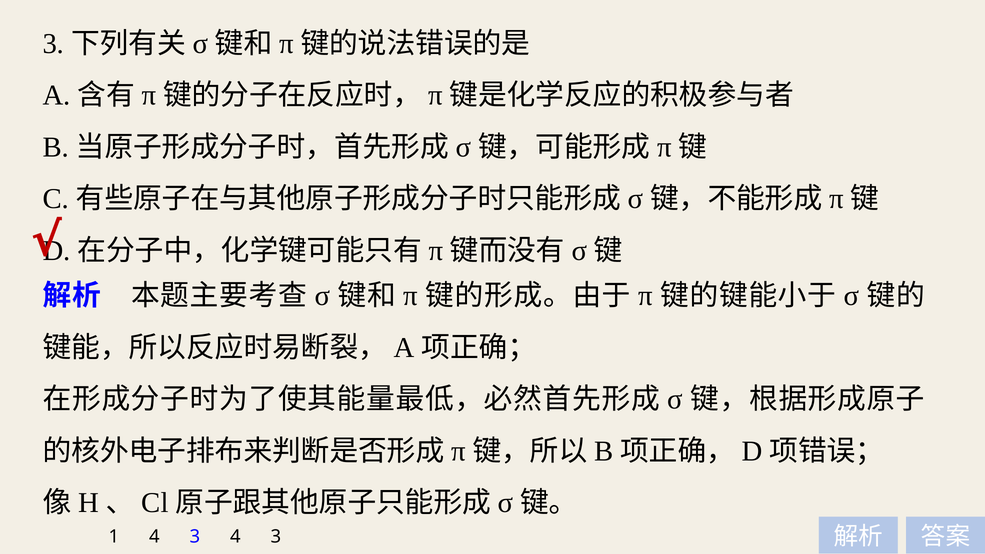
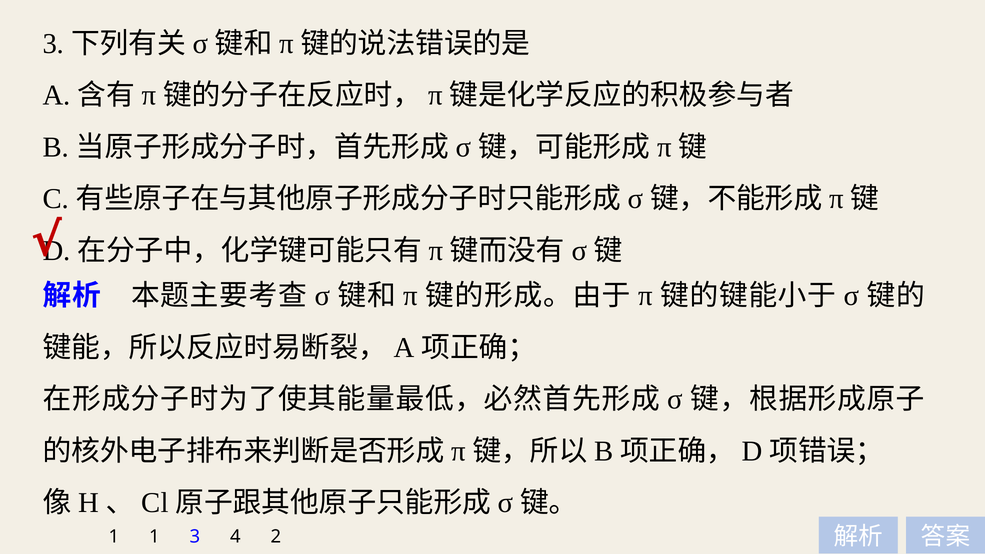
1 4: 4 -> 1 (154, 537)
3 4 3: 3 -> 2 (276, 537)
